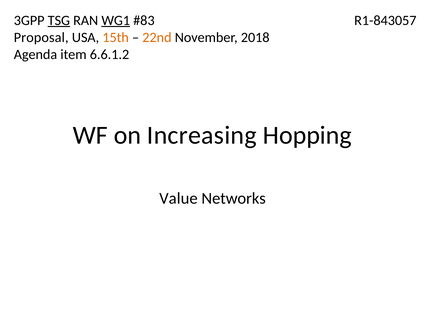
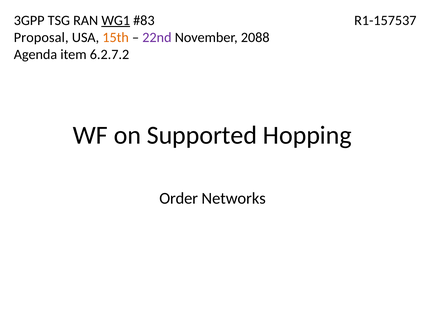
TSG underline: present -> none (59, 20)
R1-843057: R1-843057 -> R1-157537 (385, 20)
22nd colour: orange -> purple (157, 37)
2018: 2018 -> 2088 (255, 37)
6.6.1.2: 6.6.1.2 -> 6.2.7.2 (110, 54)
Increasing: Increasing -> Supported (202, 135)
Value: Value -> Order (179, 198)
